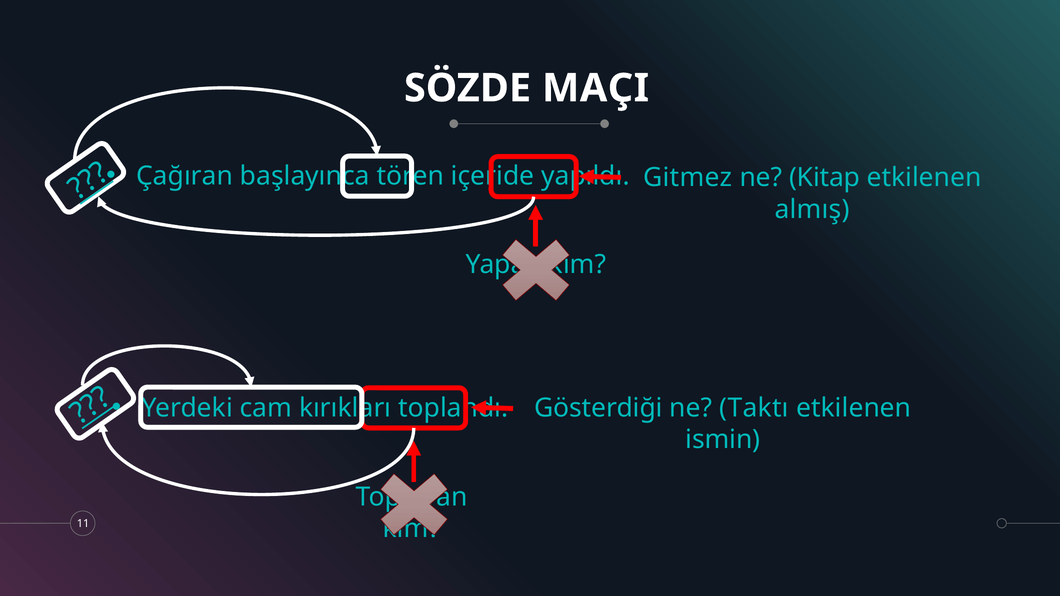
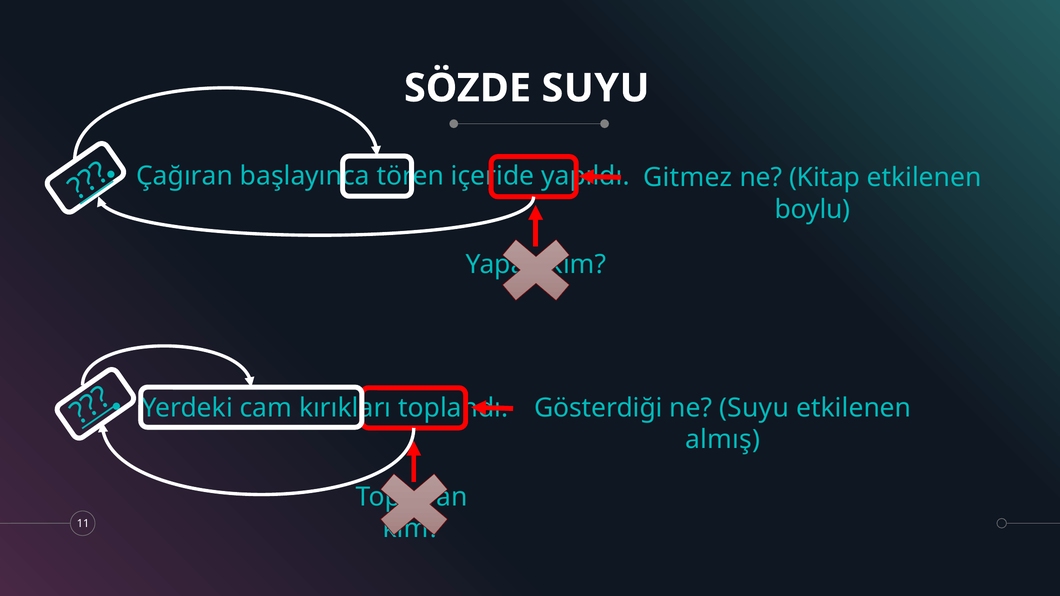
SÖZDE MAÇI: MAÇI -> SUYU (596, 88)
almış: almış -> boylu (812, 210)
ne Taktı: Taktı -> Suyu (754, 408)
ismin: ismin -> almış (723, 440)
